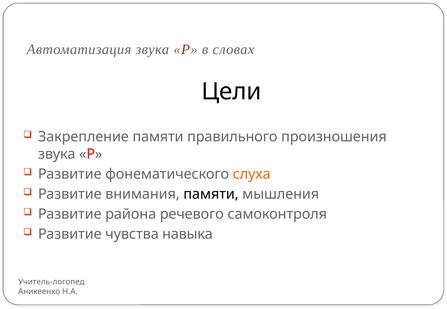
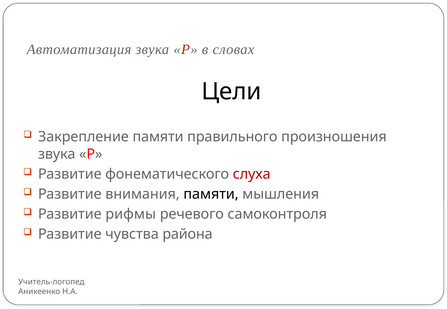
слуха colour: orange -> red (252, 174)
района: района -> рифмы (131, 214)
навыка: навыка -> района (187, 234)
